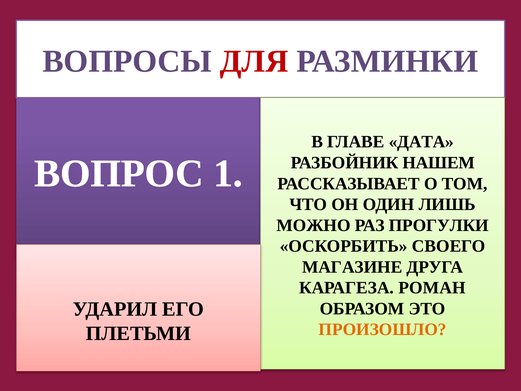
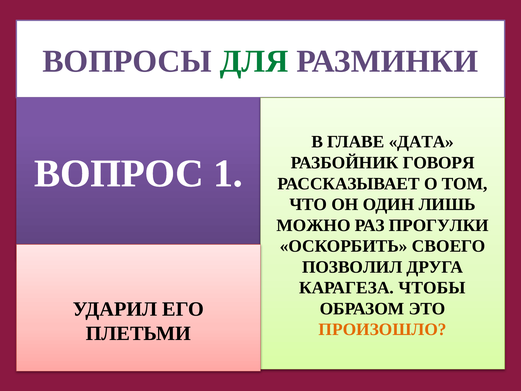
ДЛЯ colour: red -> green (254, 61)
НАШЕМ: НАШЕМ -> ГОВОРЯ (439, 163)
МАГАЗИНЕ: МАГАЗИНЕ -> ПОЗВОЛИЛ (352, 267)
РОМАН: РОМАН -> ЧТОБЫ (432, 288)
